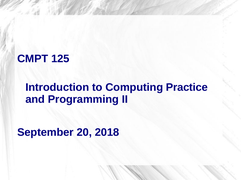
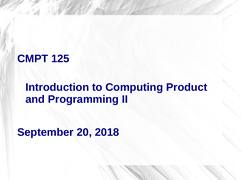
Practice: Practice -> Product (187, 88)
